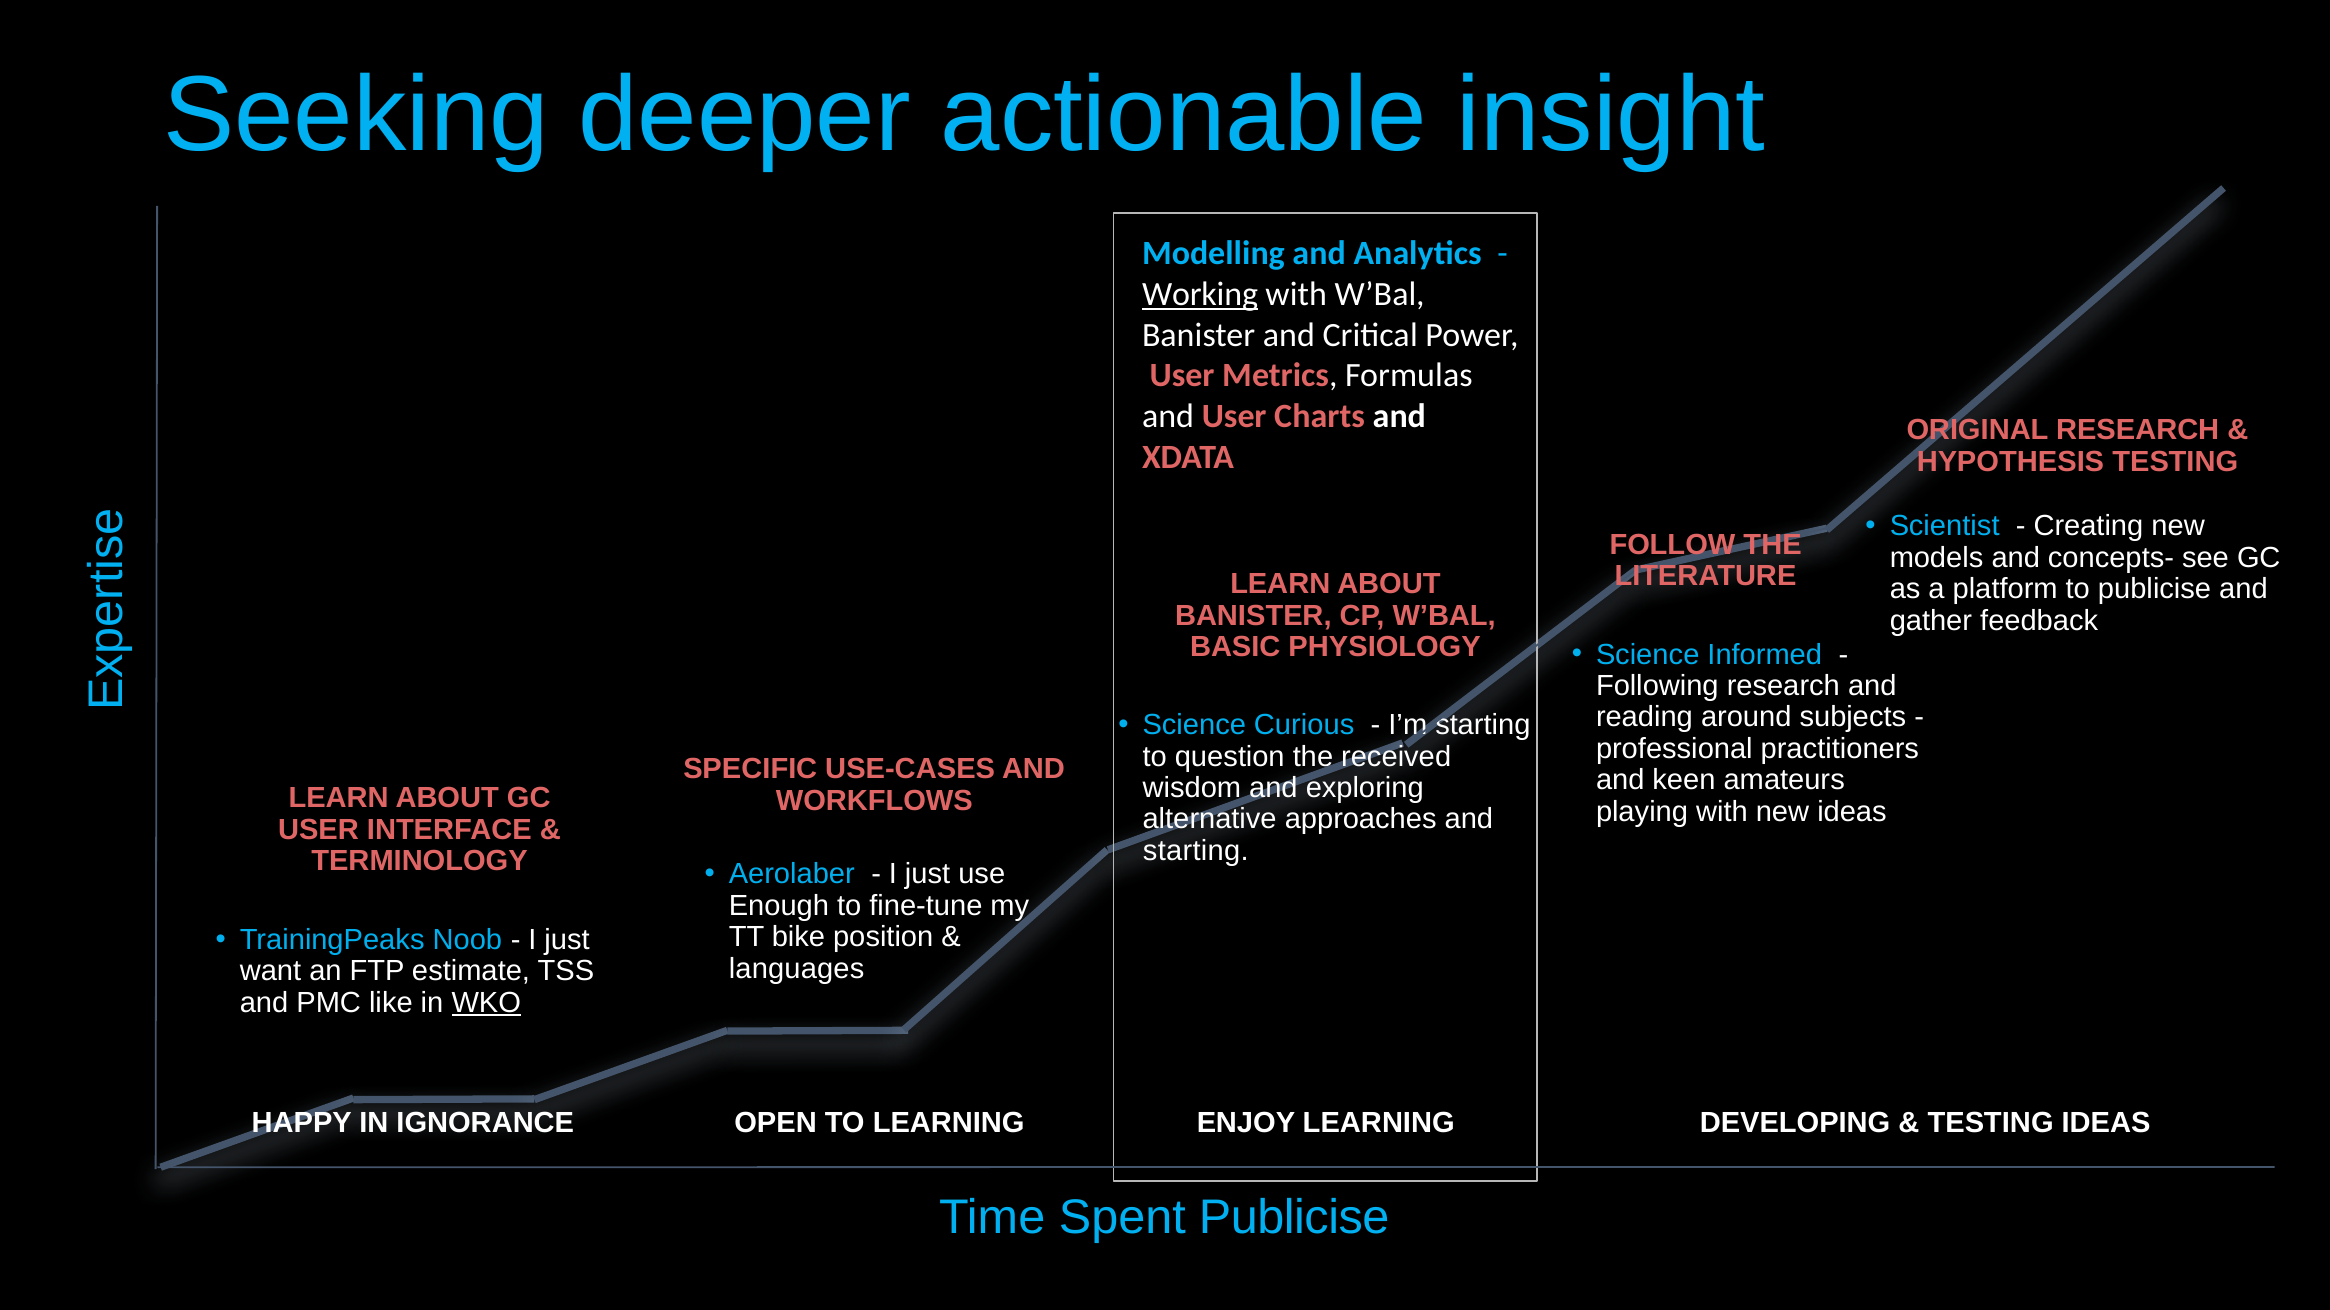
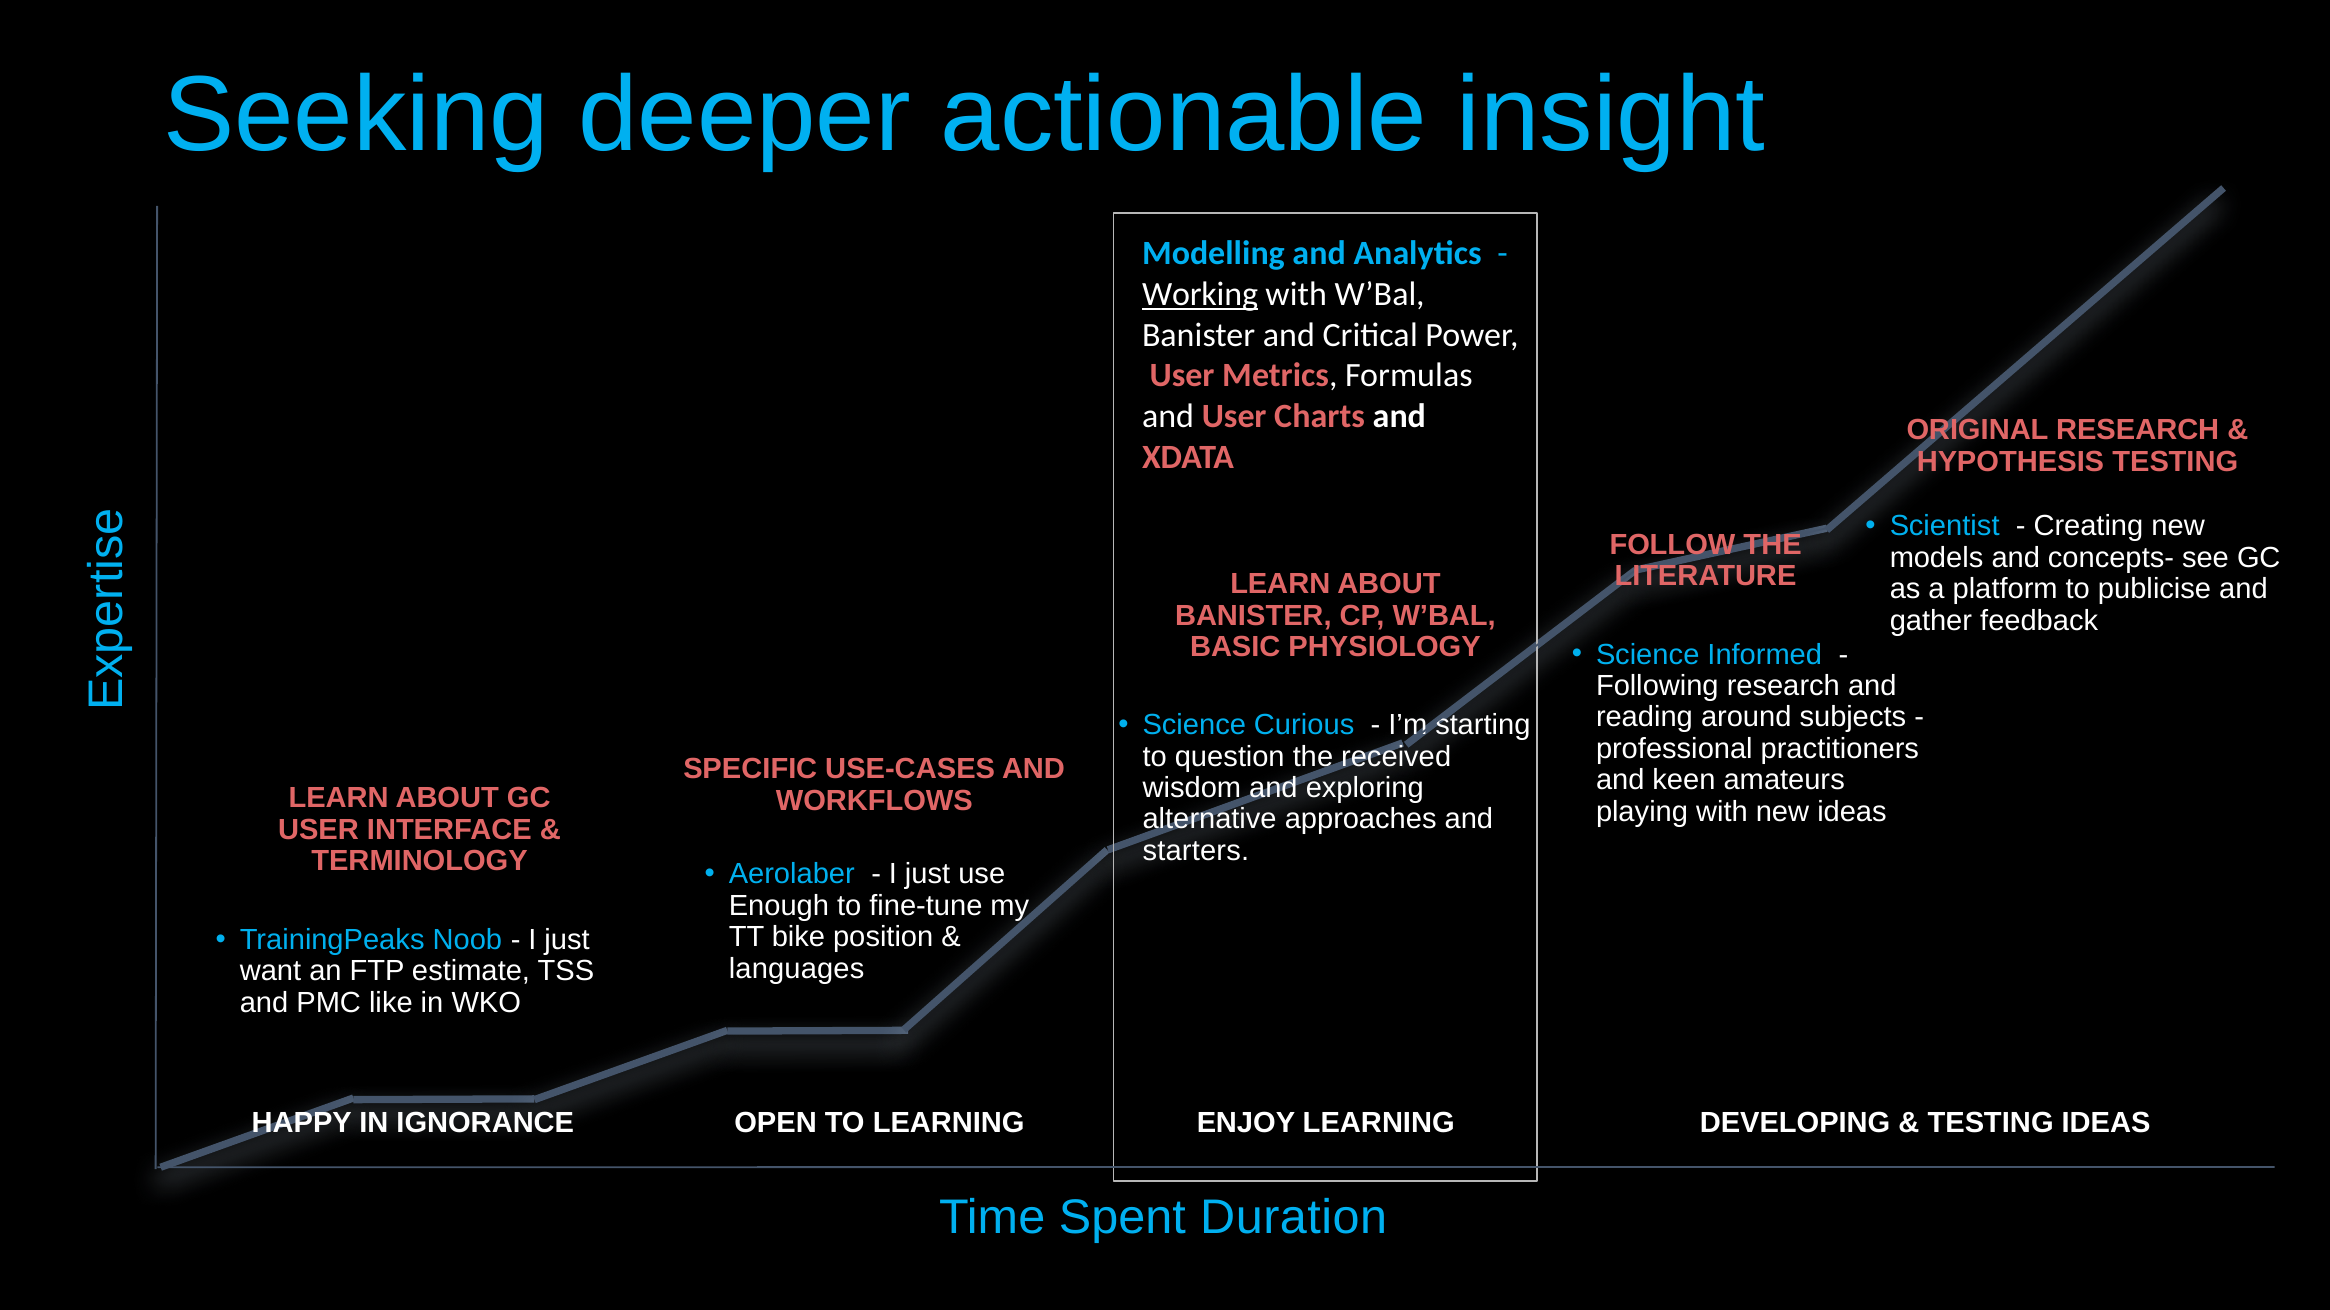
starting: starting -> starters (1196, 851)
WKO underline: present -> none (486, 1003)
Spent Publicise: Publicise -> Duration (1294, 1218)
